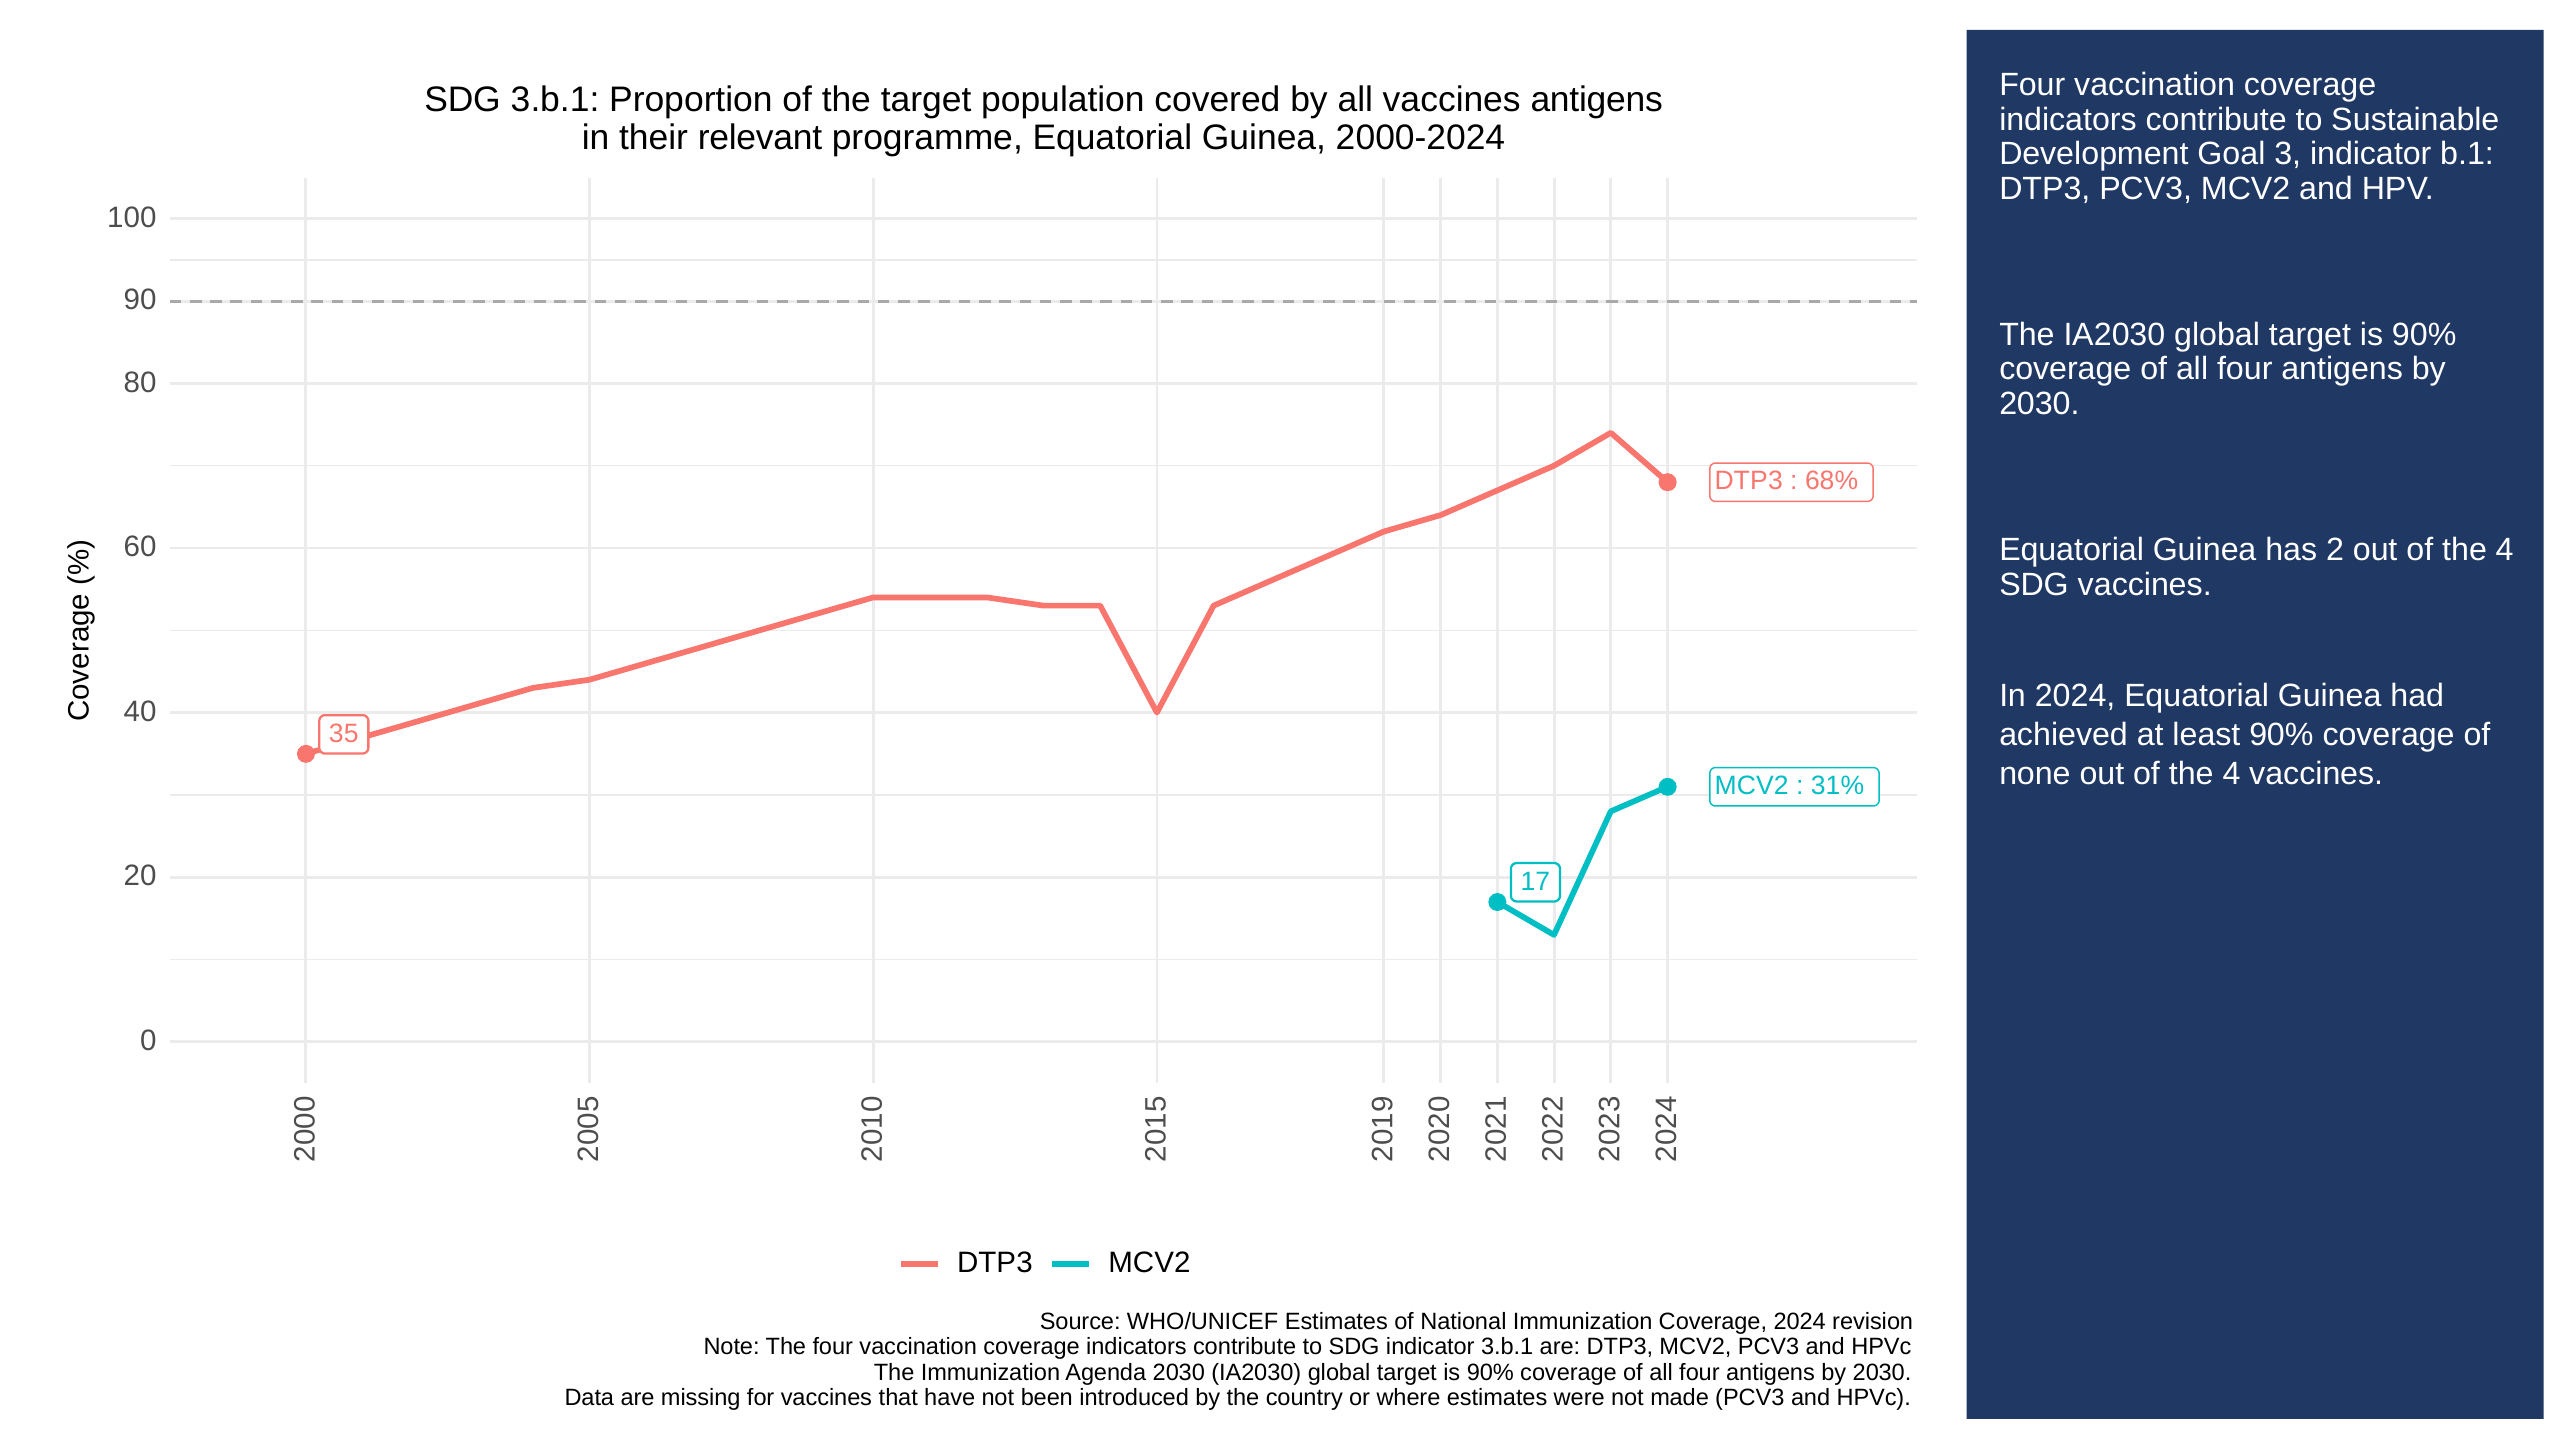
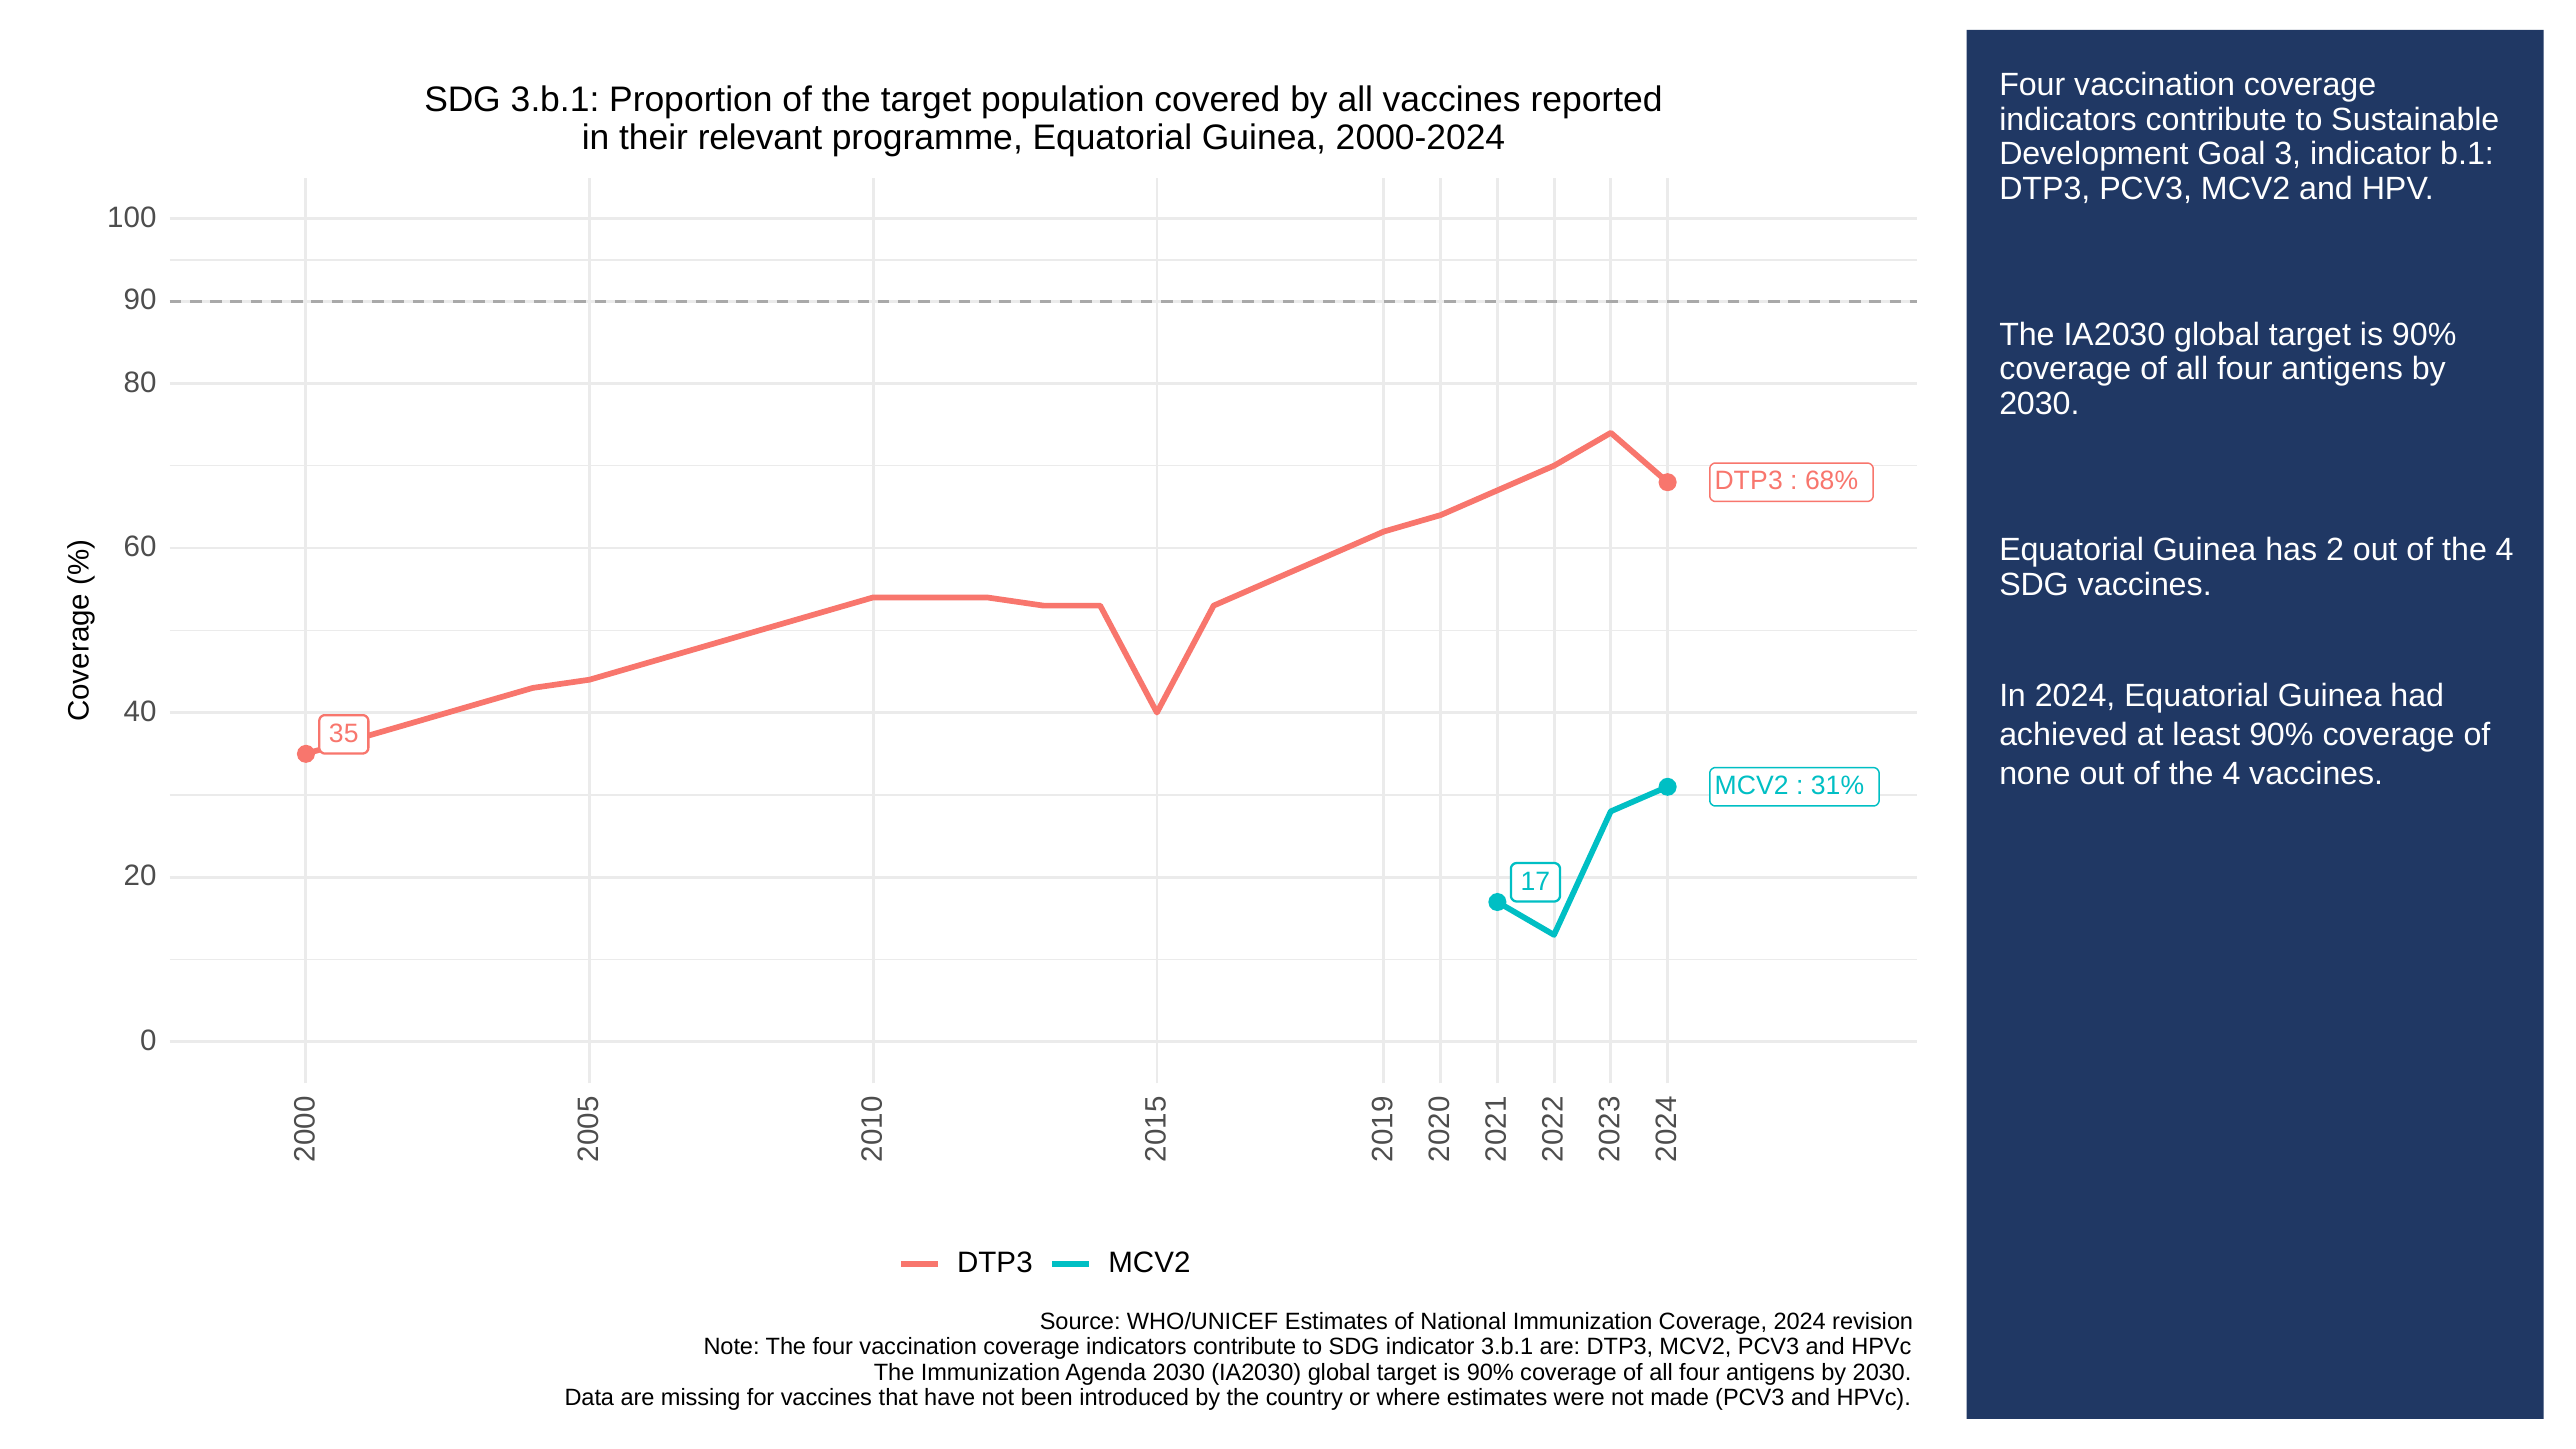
vaccines antigens: antigens -> reported (1597, 100)
